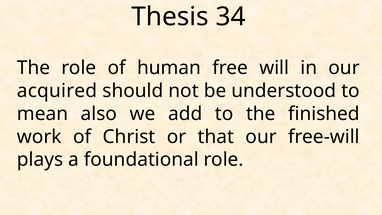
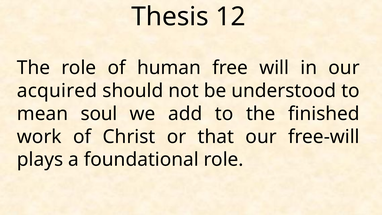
34: 34 -> 12 (231, 17)
also: also -> soul (99, 114)
